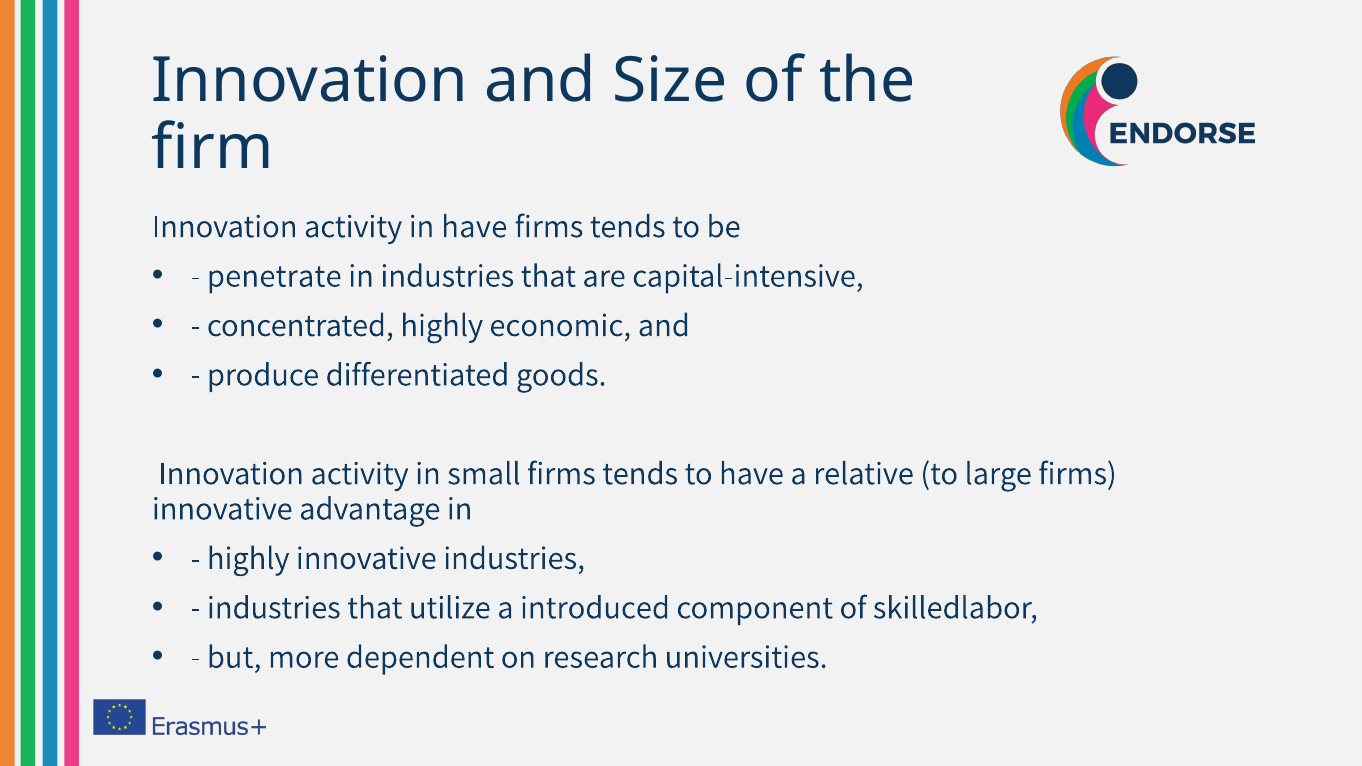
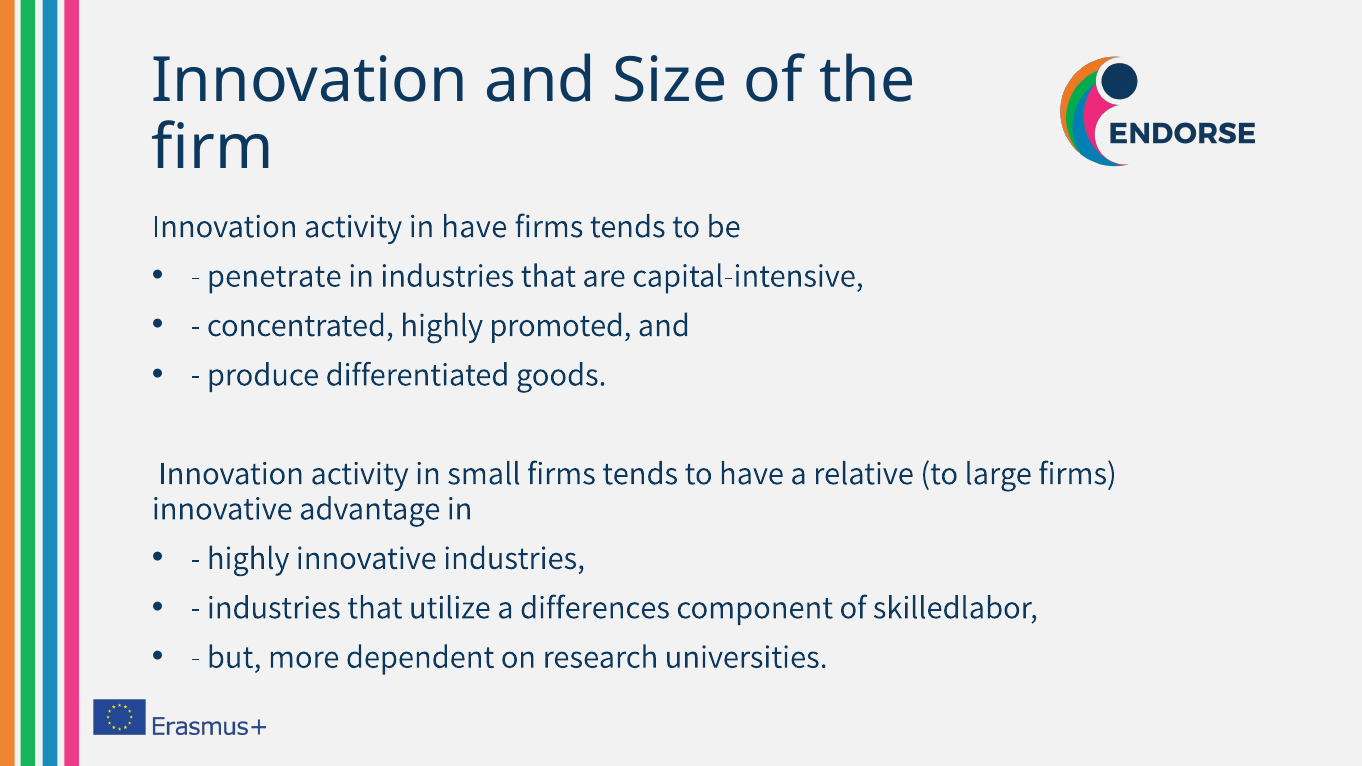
economic: economic -> promoted (560, 325)
introduced: introduced -> differences (595, 608)
